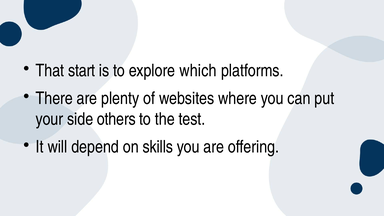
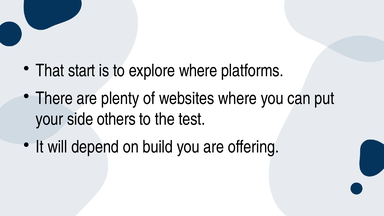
explore which: which -> where (198, 71)
skills: skills -> build (158, 147)
